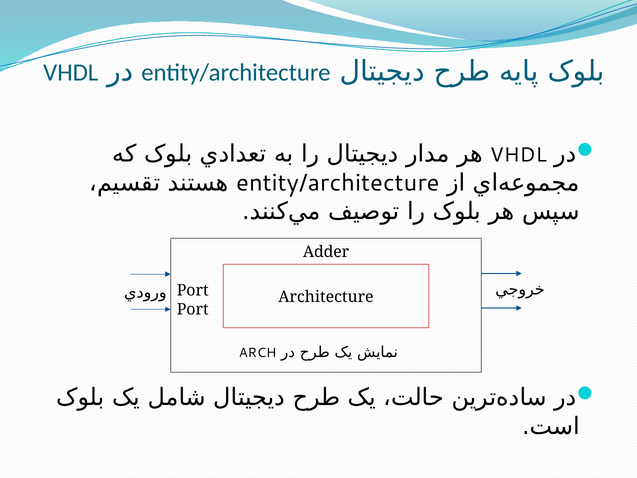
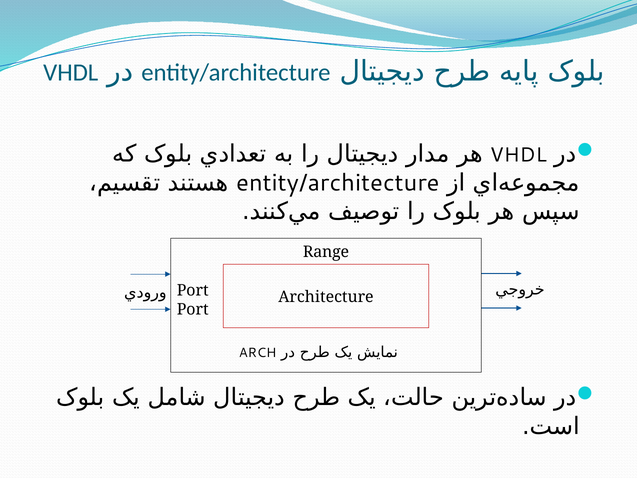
Adder: Adder -> Range (326, 252)
